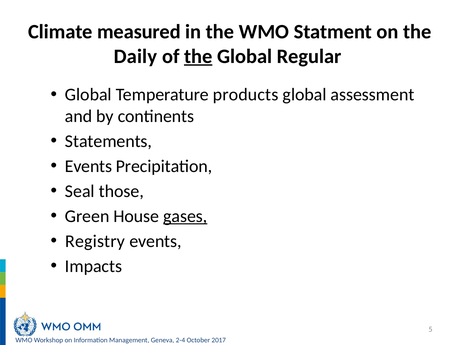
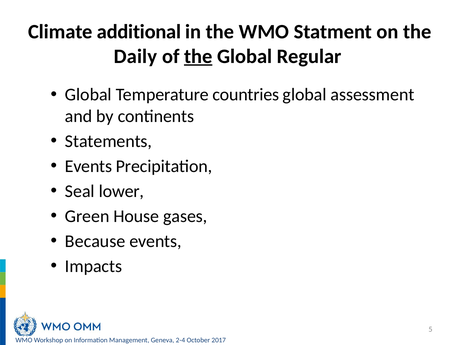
measured: measured -> additional (139, 32)
products: products -> countries (246, 95)
those: those -> lower (121, 191)
gases underline: present -> none (185, 216)
Registry: Registry -> Because (95, 241)
